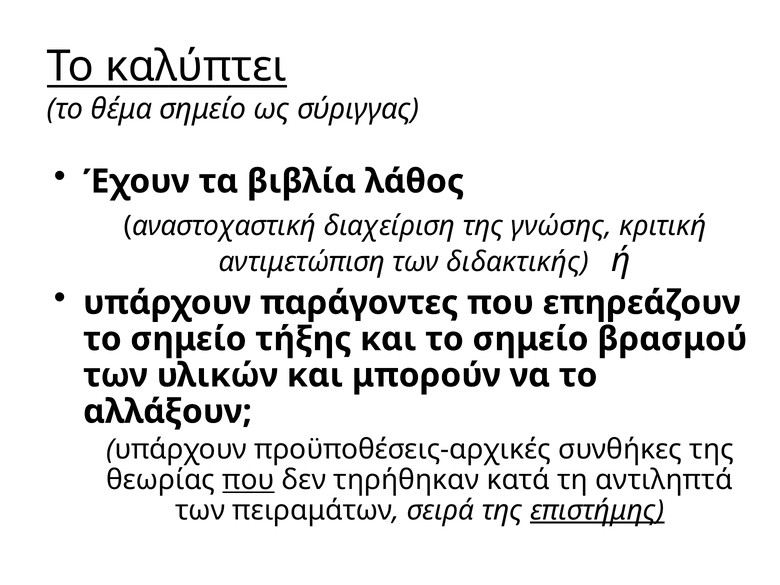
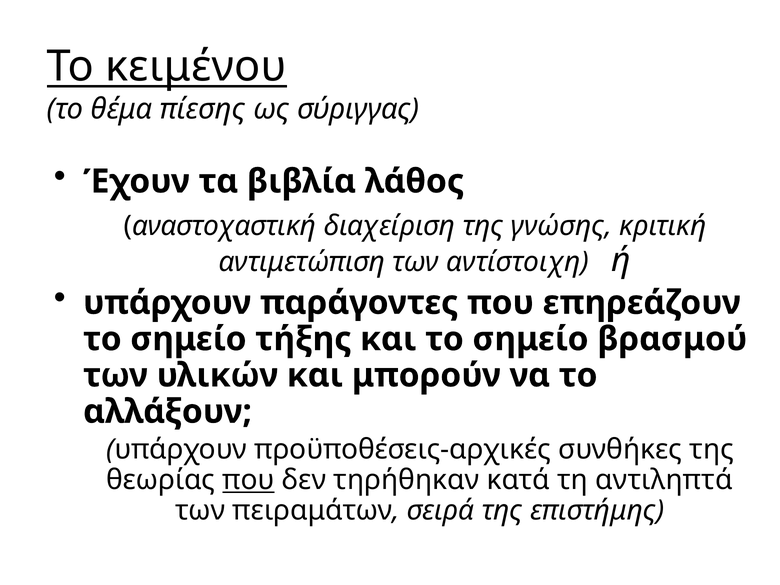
καλύπτει: καλύπτει -> κειμένου (196, 67)
θέμα σημείο: σημείο -> πίεσης (203, 109)
διδακτικής: διδακτικής -> αντίστοιχη (518, 262)
επιστήμης underline: present -> none (597, 510)
